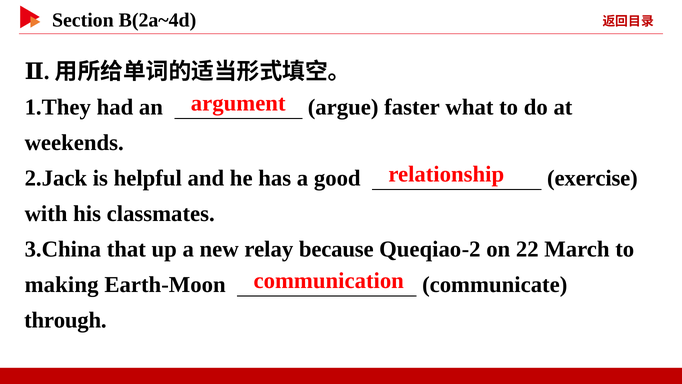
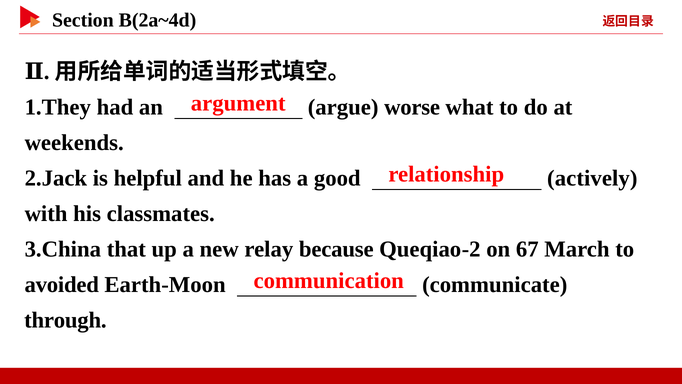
faster: faster -> worse (412, 107)
exercise: exercise -> actively (592, 178)
22: 22 -> 67 (527, 249)
making: making -> avoided (62, 285)
